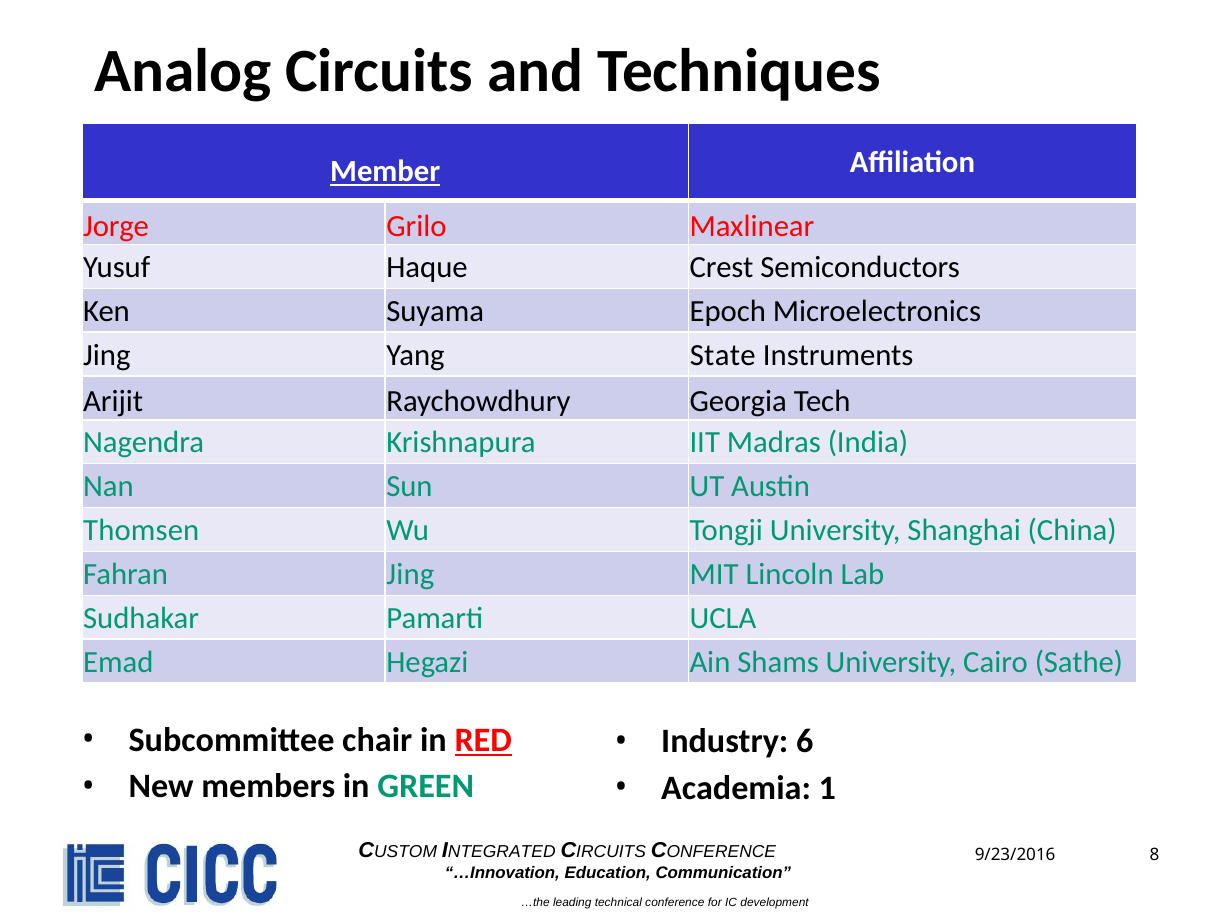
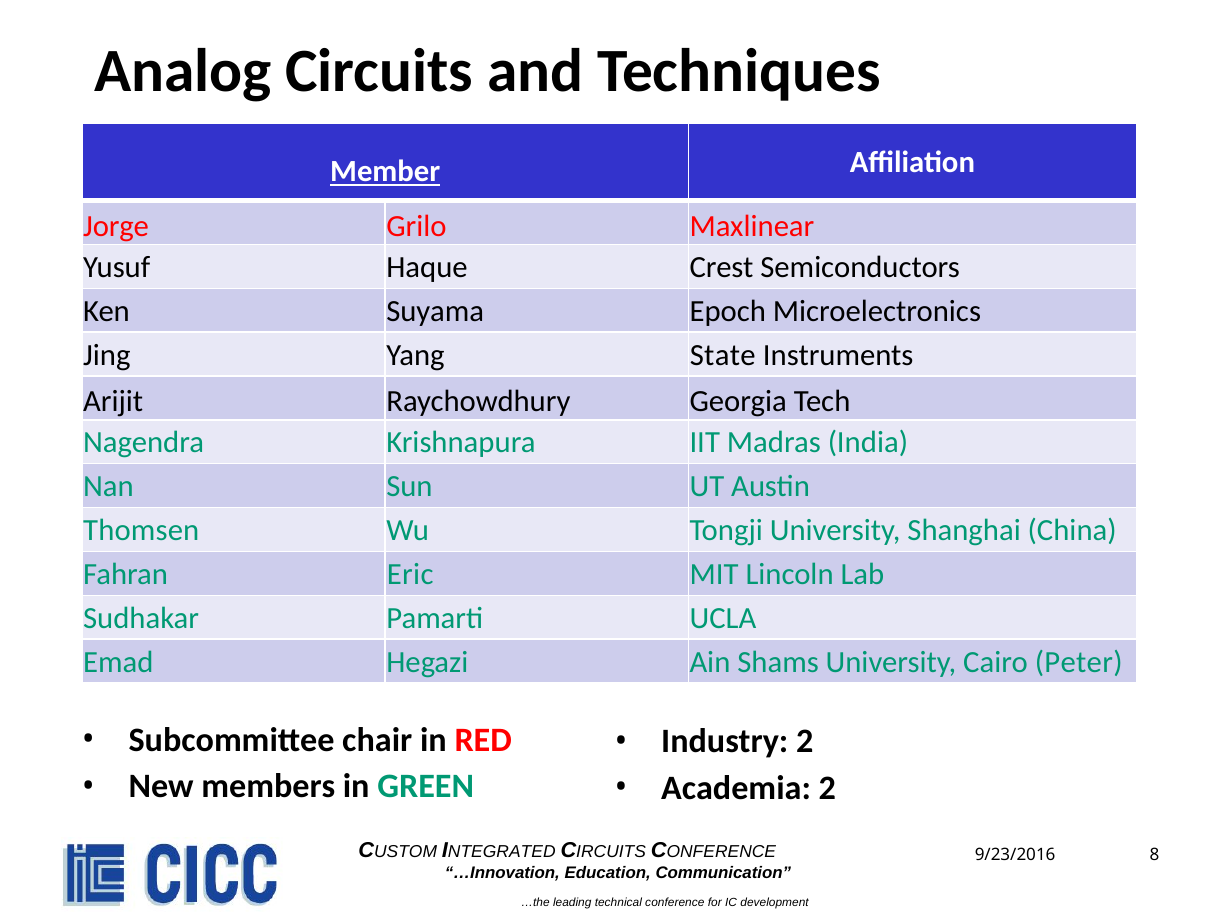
Fahran Jing: Jing -> Eric (410, 574)
Sathe: Sathe -> Peter (1079, 662)
RED underline: present -> none (483, 740)
Industry 6: 6 -> 2 (805, 742)
Academia 1: 1 -> 2 (827, 788)
